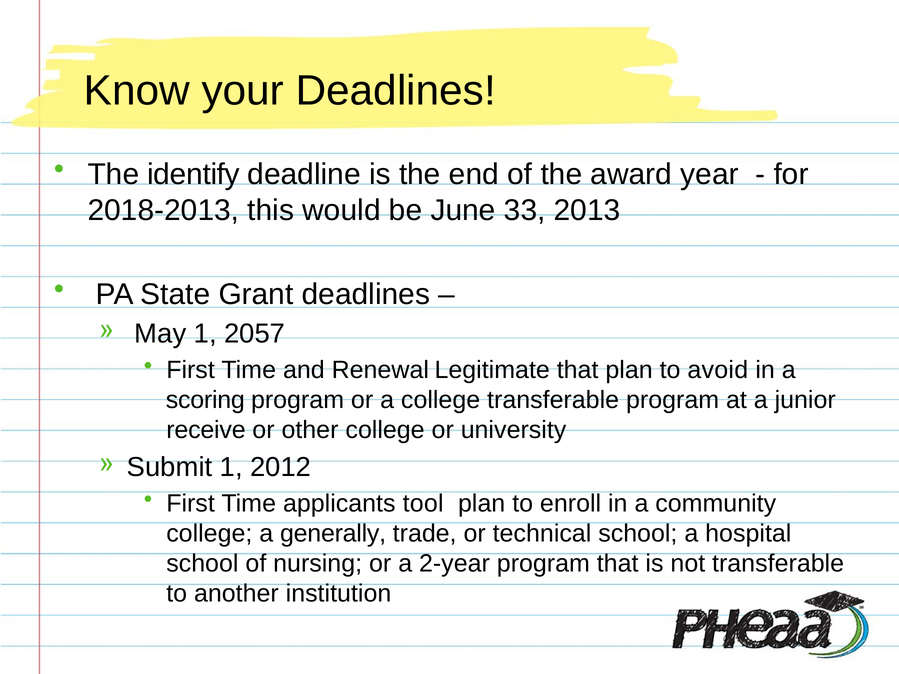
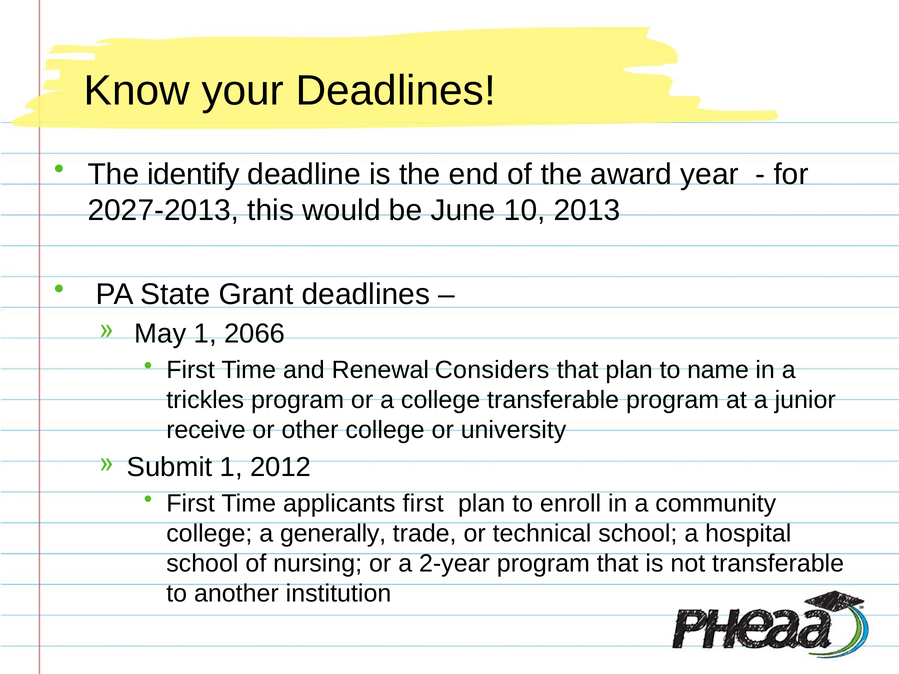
2018-2013: 2018-2013 -> 2027-2013 (163, 210)
33: 33 -> 10 (525, 210)
2057: 2057 -> 2066 (255, 334)
Legitimate: Legitimate -> Considers (492, 370)
avoid: avoid -> name (718, 370)
scoring: scoring -> trickles (205, 400)
applicants tool: tool -> first (423, 504)
